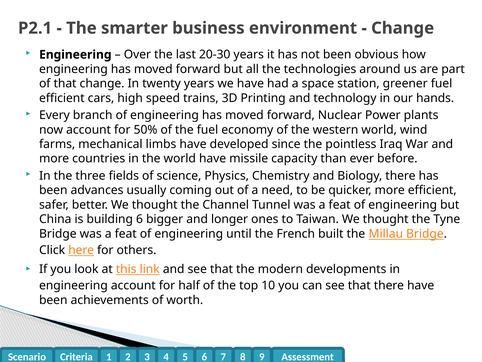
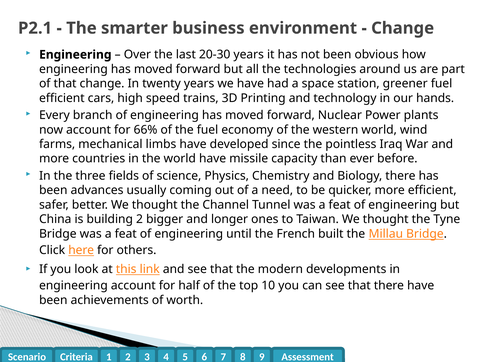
50%: 50% -> 66% (146, 130)
building 6: 6 -> 2 (140, 219)
